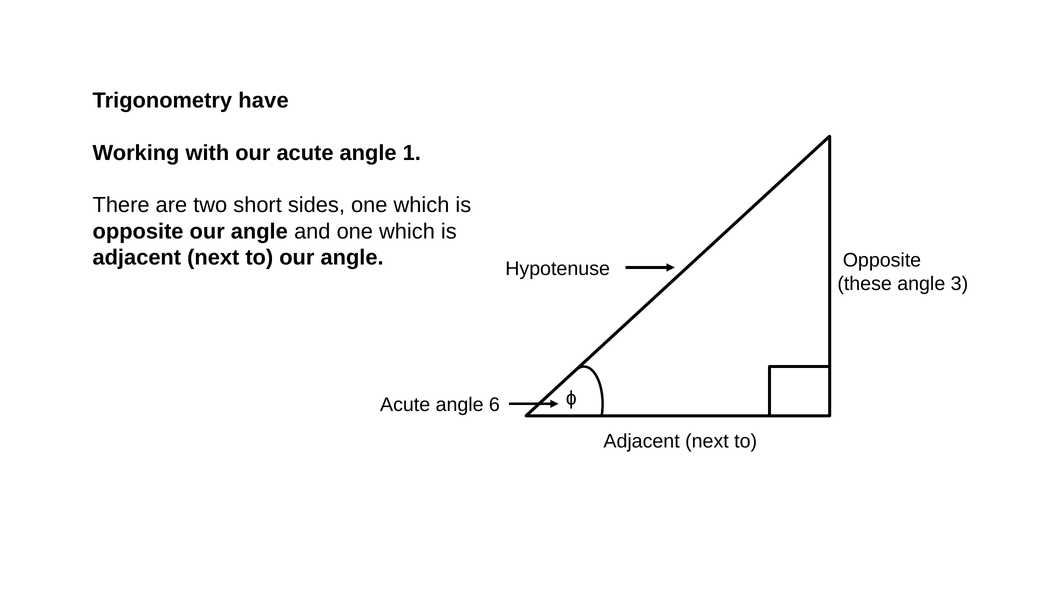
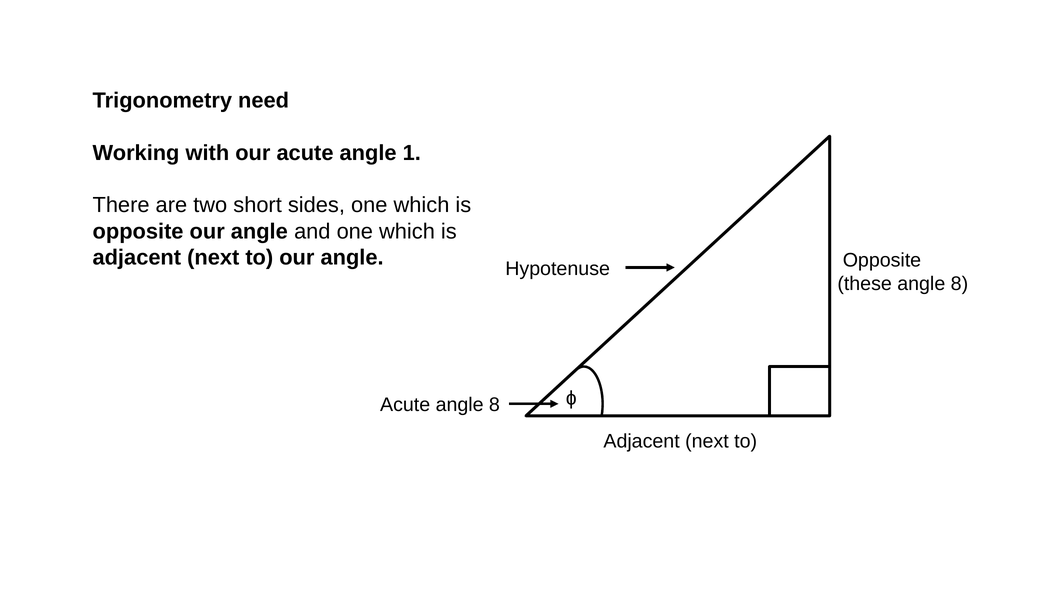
have: have -> need (264, 100)
3: 3 -> 8 (959, 284)
Acute angle 6: 6 -> 8 (494, 405)
